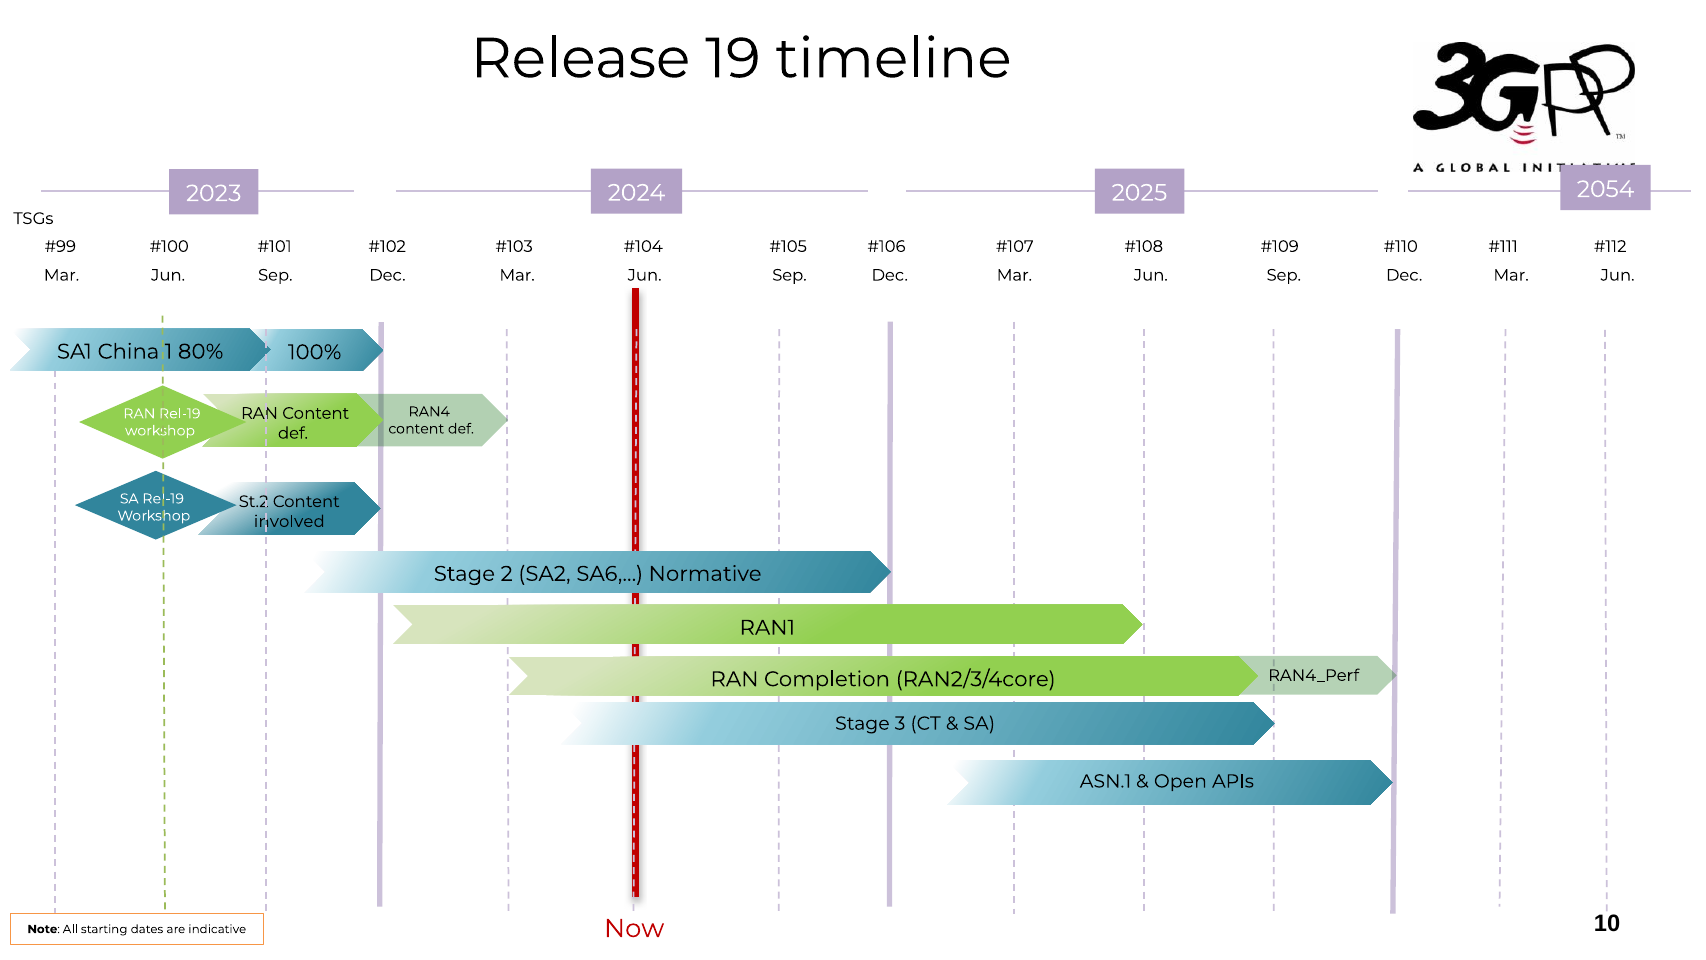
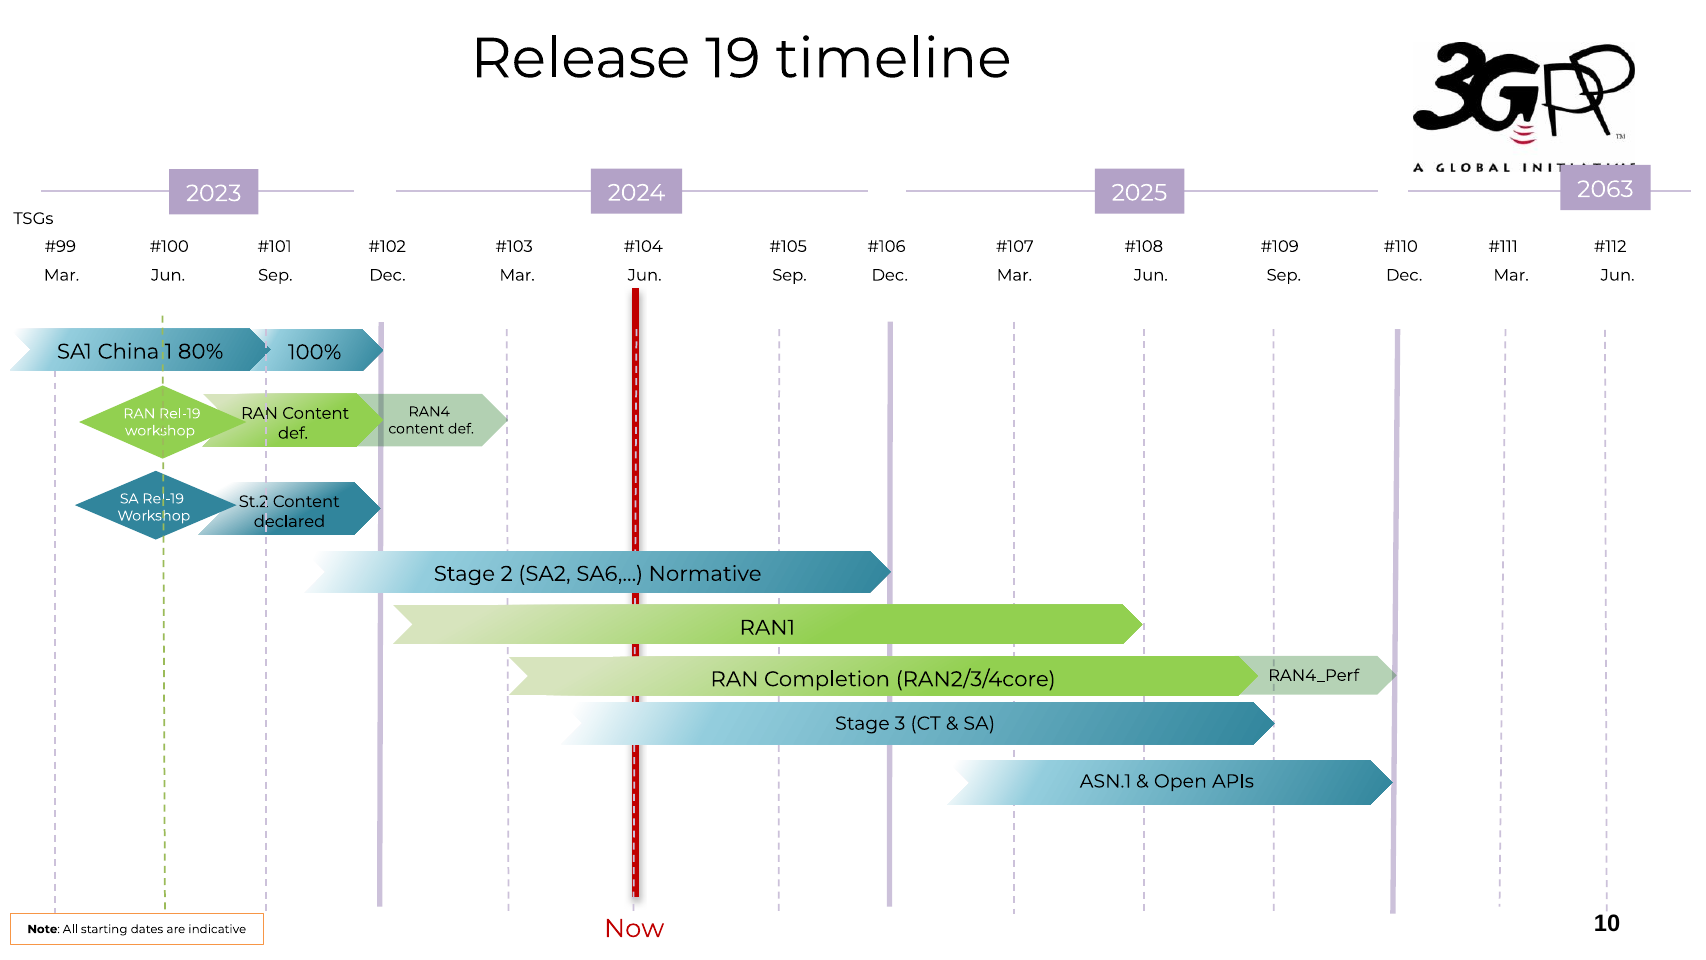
2054: 2054 -> 2063 (1605, 189)
involved: involved -> declared (289, 521)
